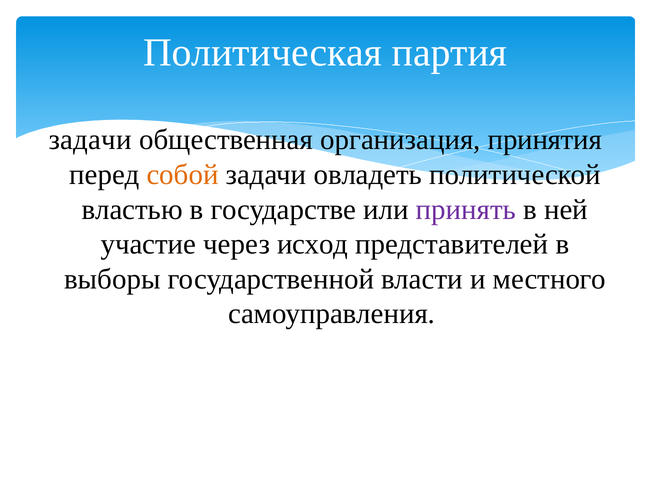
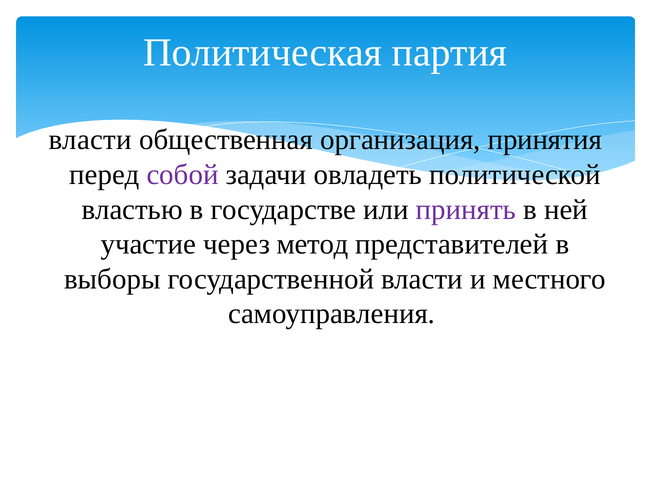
задачи: задачи -> власти (90, 140)
собой colour: orange -> purple (183, 174)
исход: исход -> метод (313, 244)
